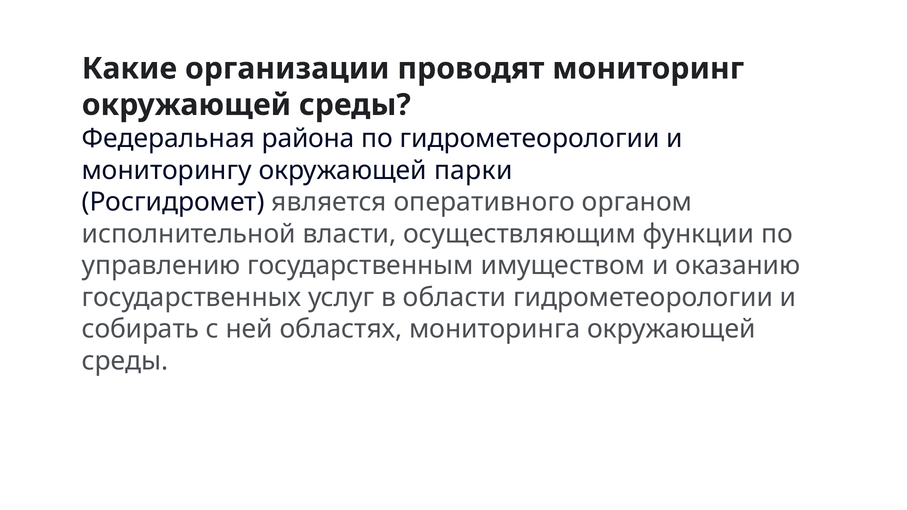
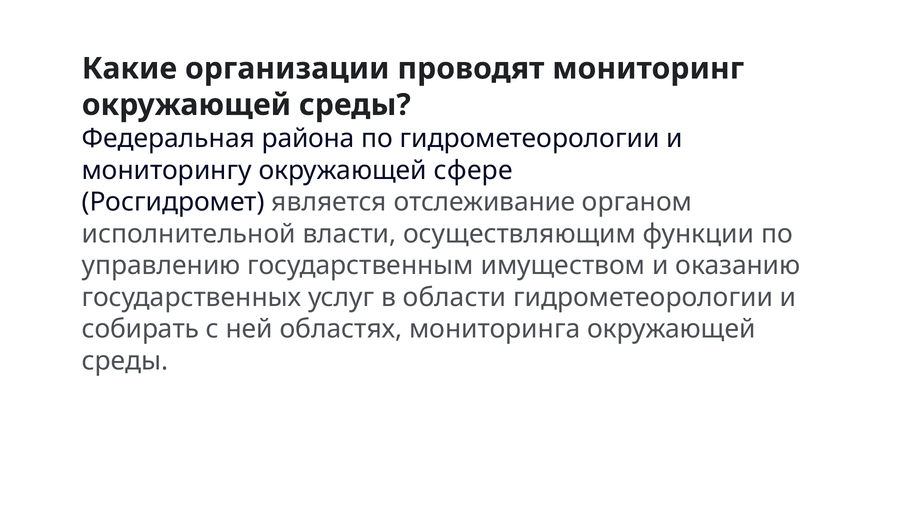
парки: парки -> сфере (473, 170)
оперативного: оперативного -> отслеживание (484, 202)
